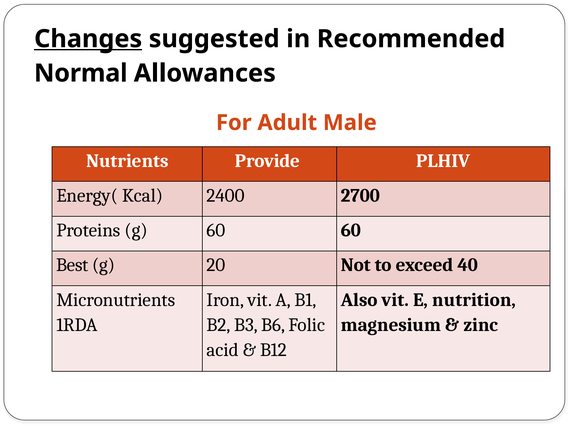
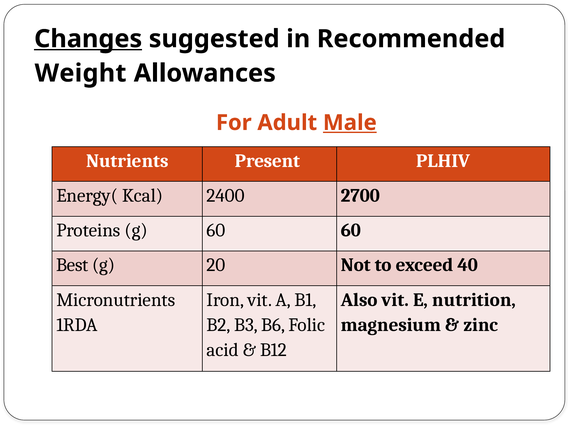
Normal: Normal -> Weight (81, 73)
Male underline: none -> present (350, 123)
Provide: Provide -> Present (267, 161)
